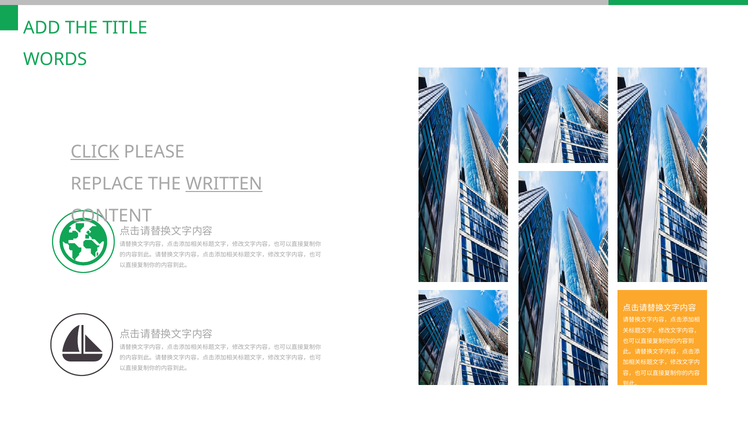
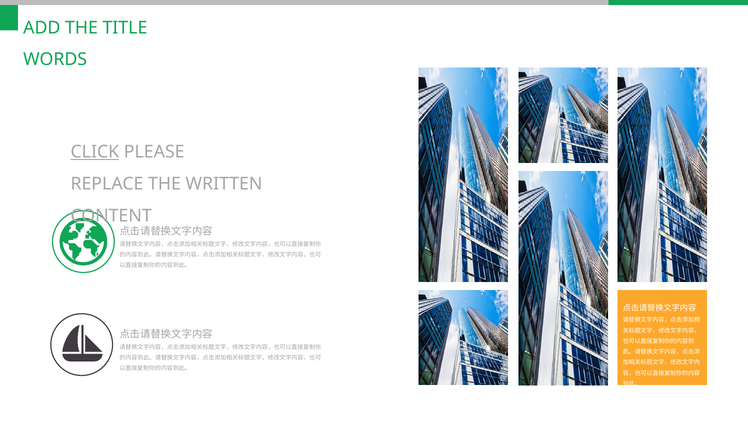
WRITTEN underline: present -> none (224, 184)
